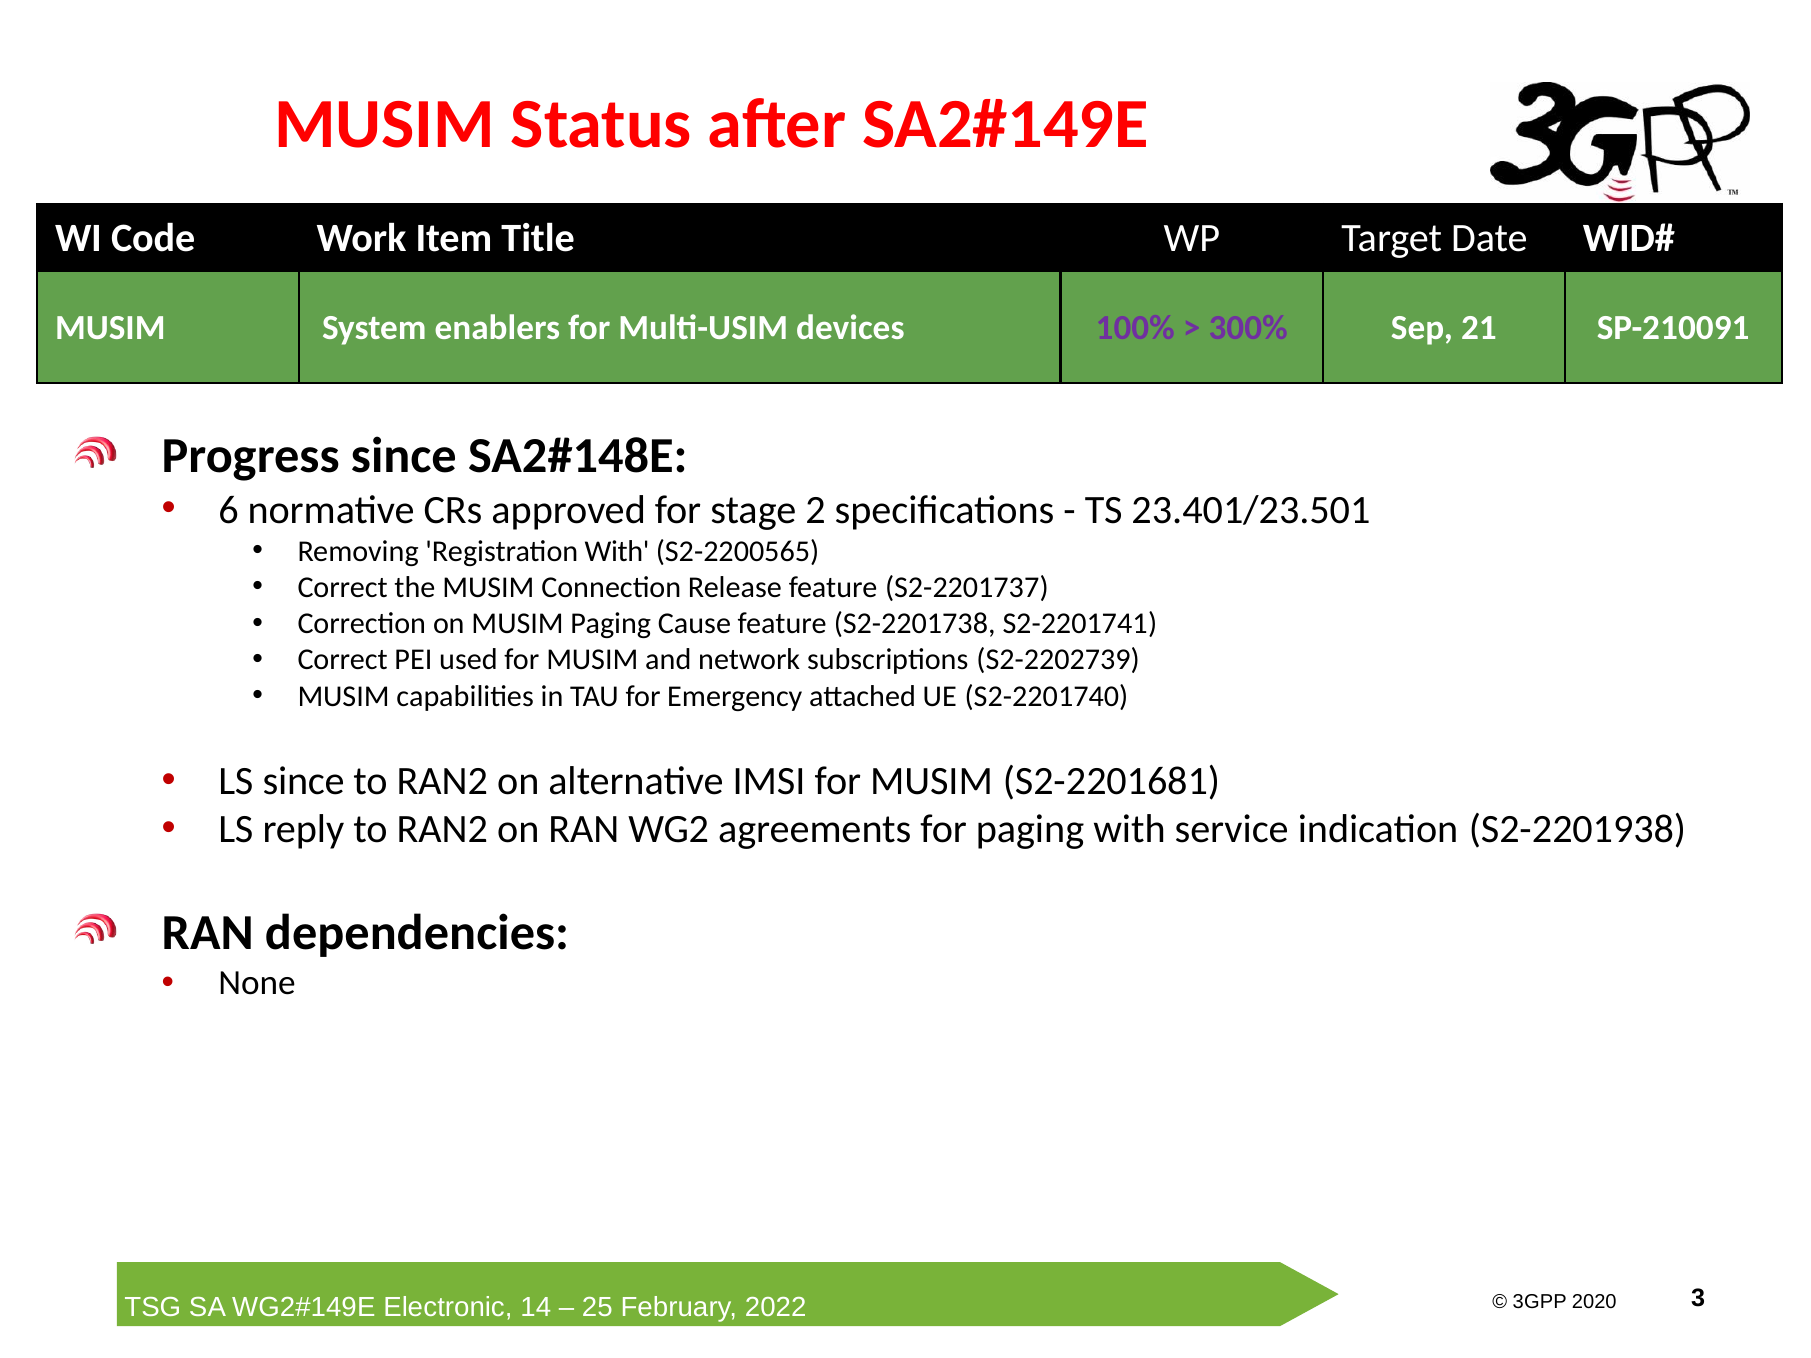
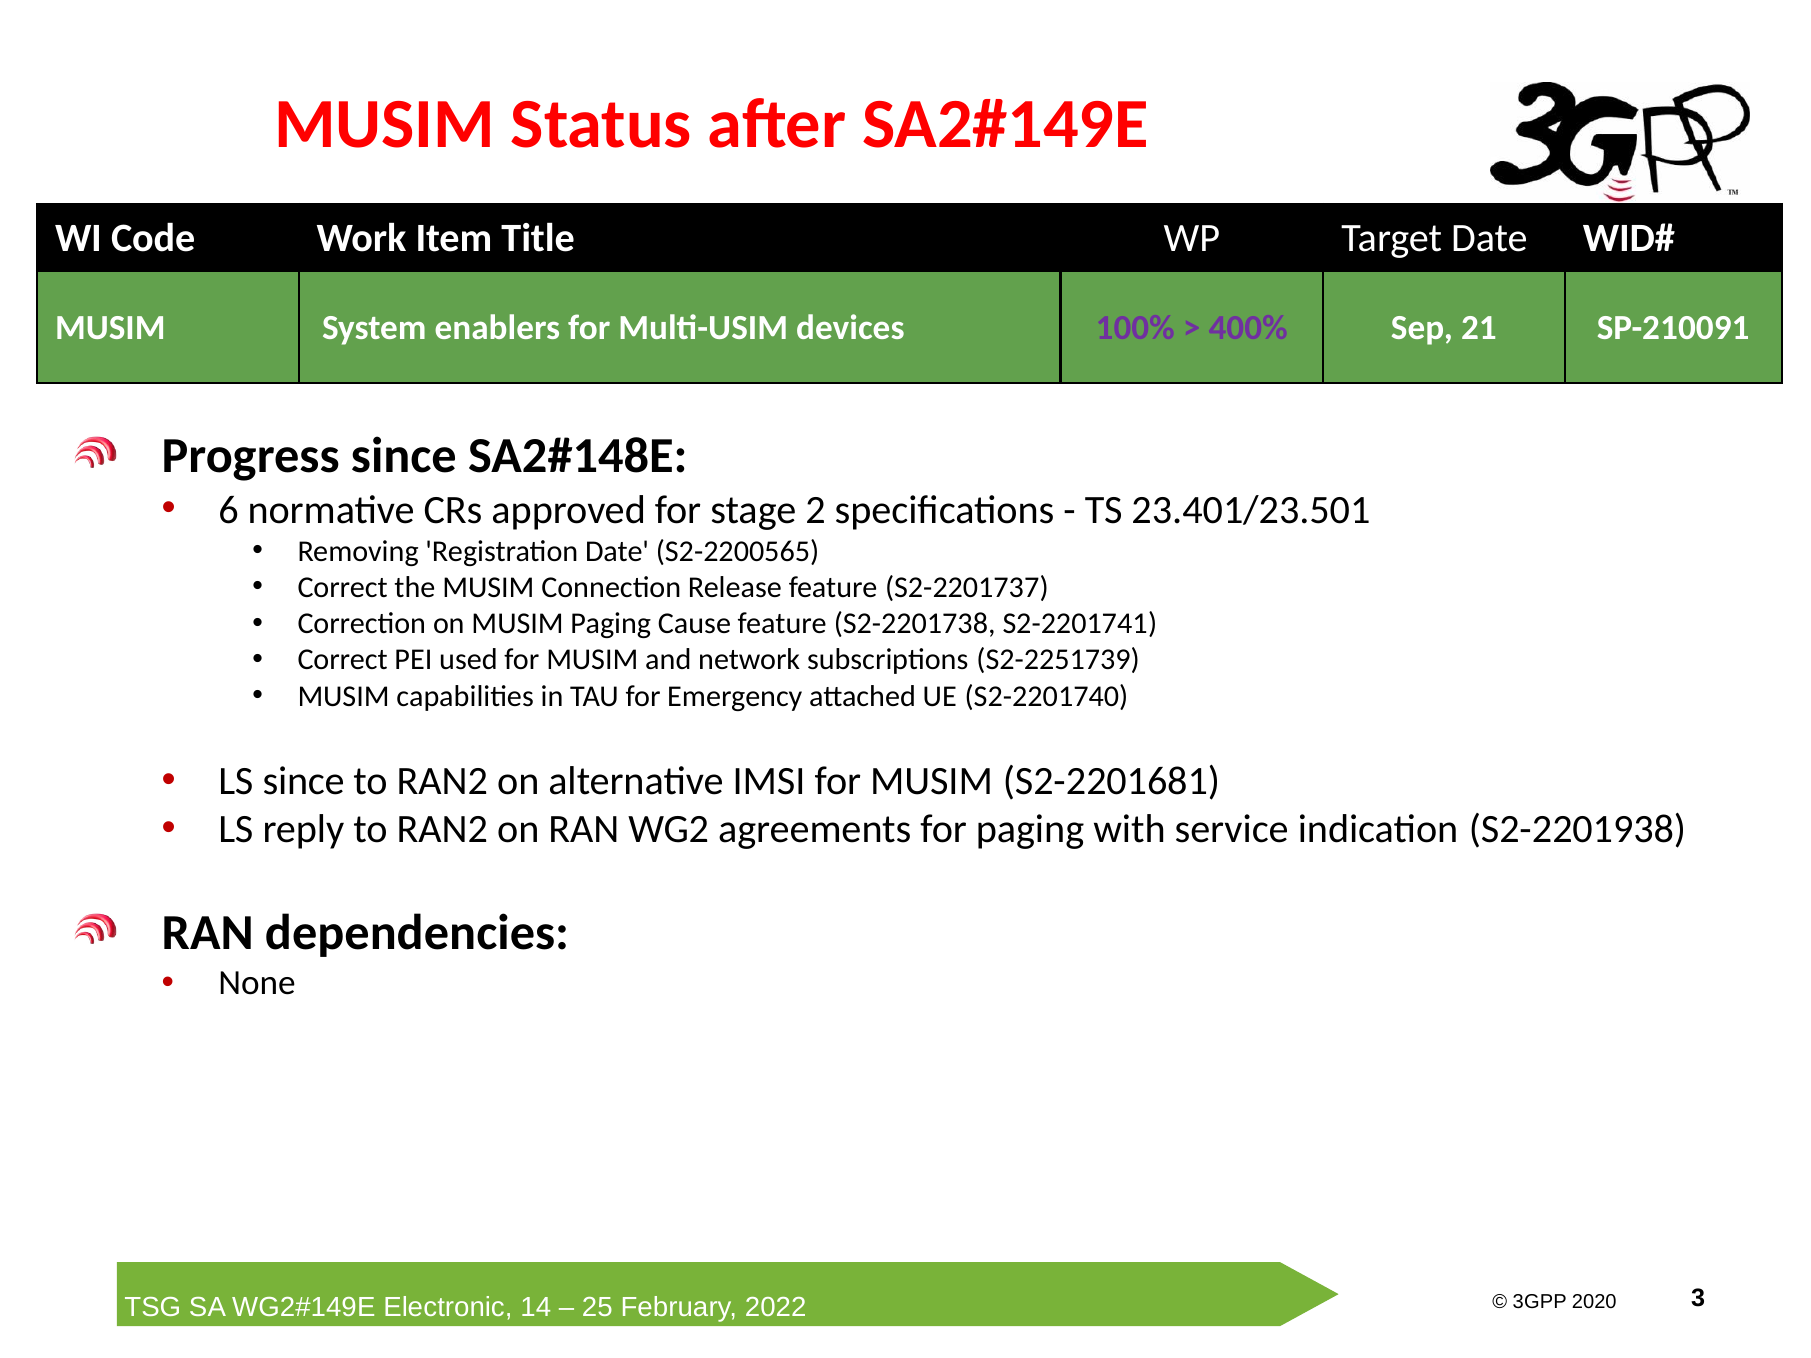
300%: 300% -> 400% (1248, 328)
Registration With: With -> Date (617, 551)
S2-2202739: S2-2202739 -> S2-2251739 (1058, 660)
